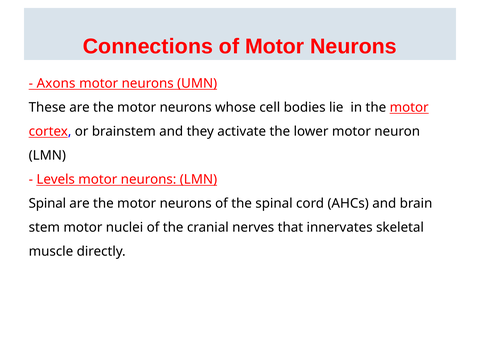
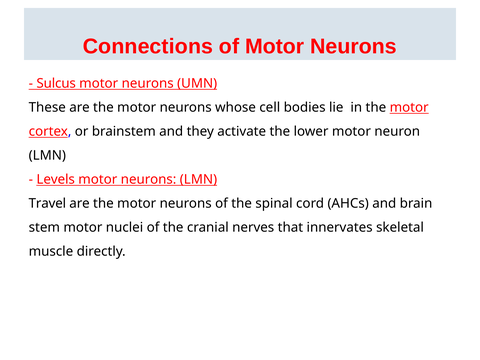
Axons: Axons -> Sulcus (56, 83)
Spinal: Spinal -> Travel (47, 203)
